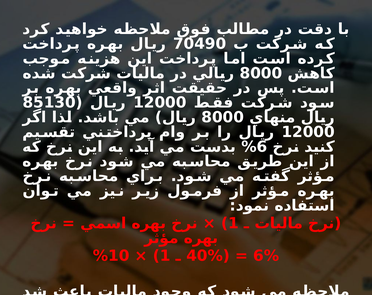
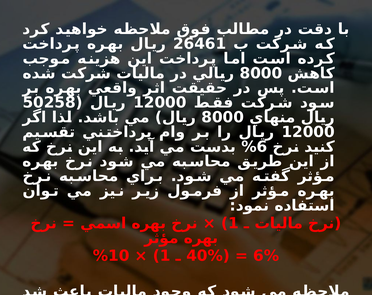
70490: 70490 -> 26461 (200, 44)
85130: 85130 -> 50258 (49, 103)
